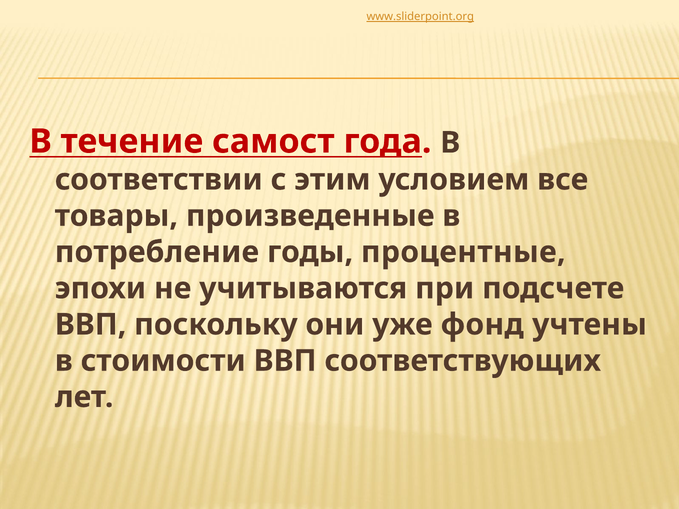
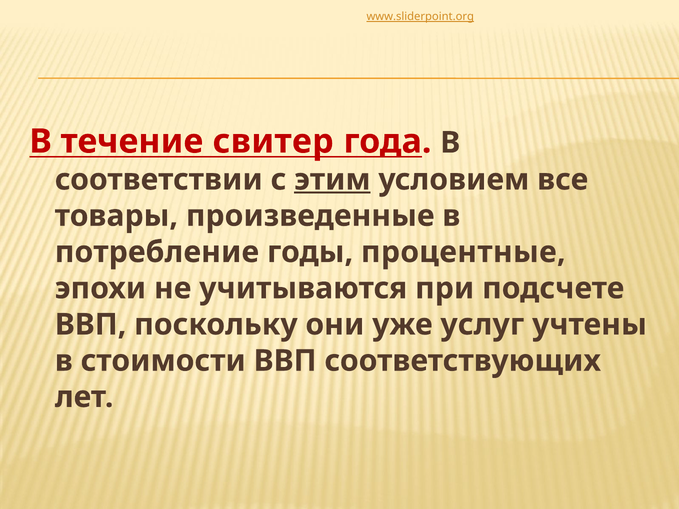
самост: самост -> свитер (273, 141)
этим underline: none -> present (332, 180)
фонд: фонд -> услуг (482, 325)
